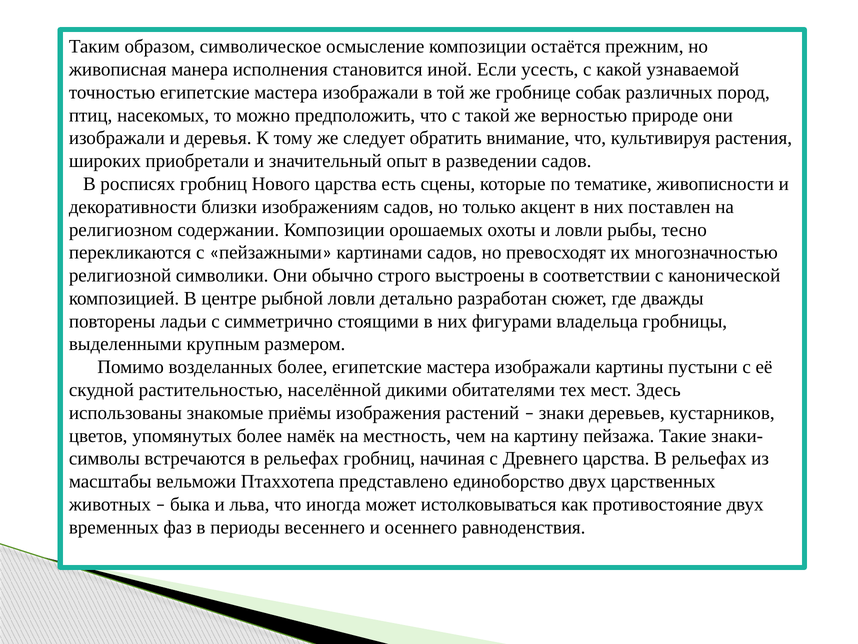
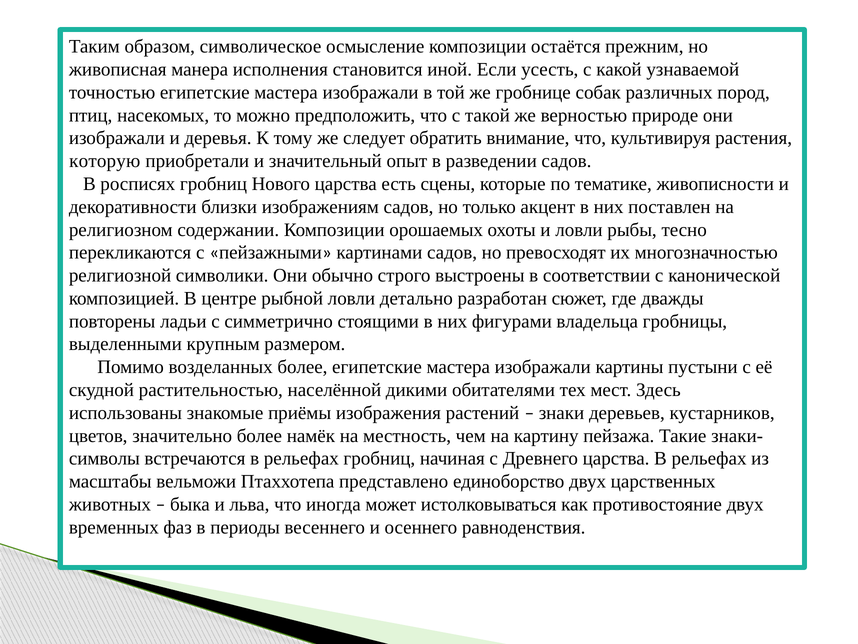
широких: широких -> которую (105, 161)
упомянутых: упомянутых -> значительно (182, 435)
